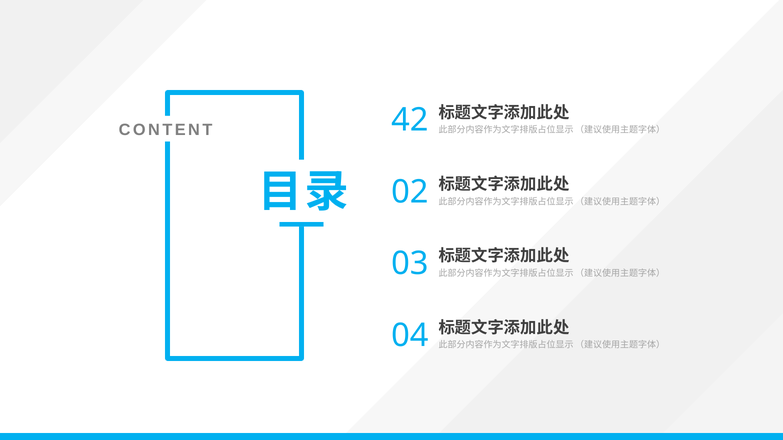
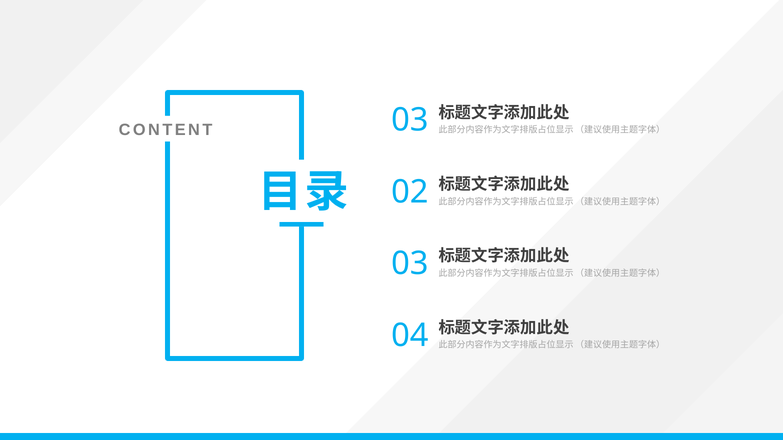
CONTENT 42: 42 -> 03 (410, 120)
